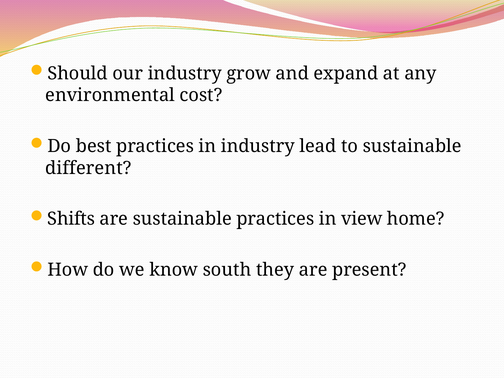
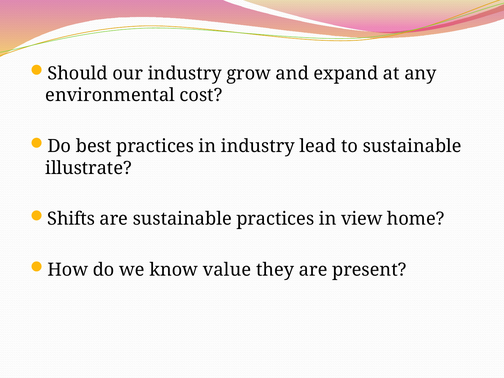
different: different -> illustrate (88, 168)
south: south -> value (227, 270)
